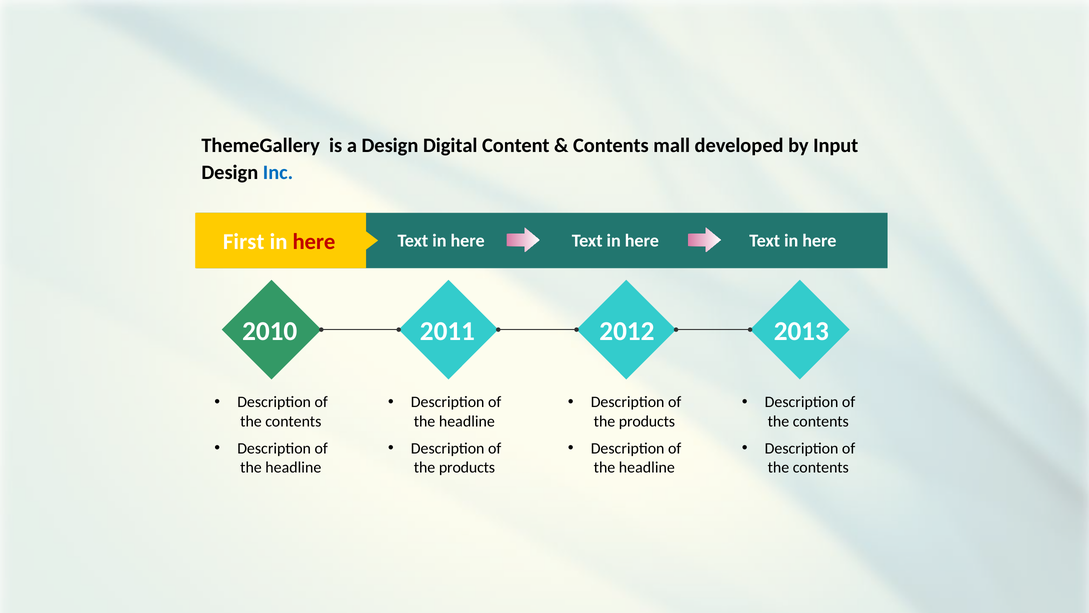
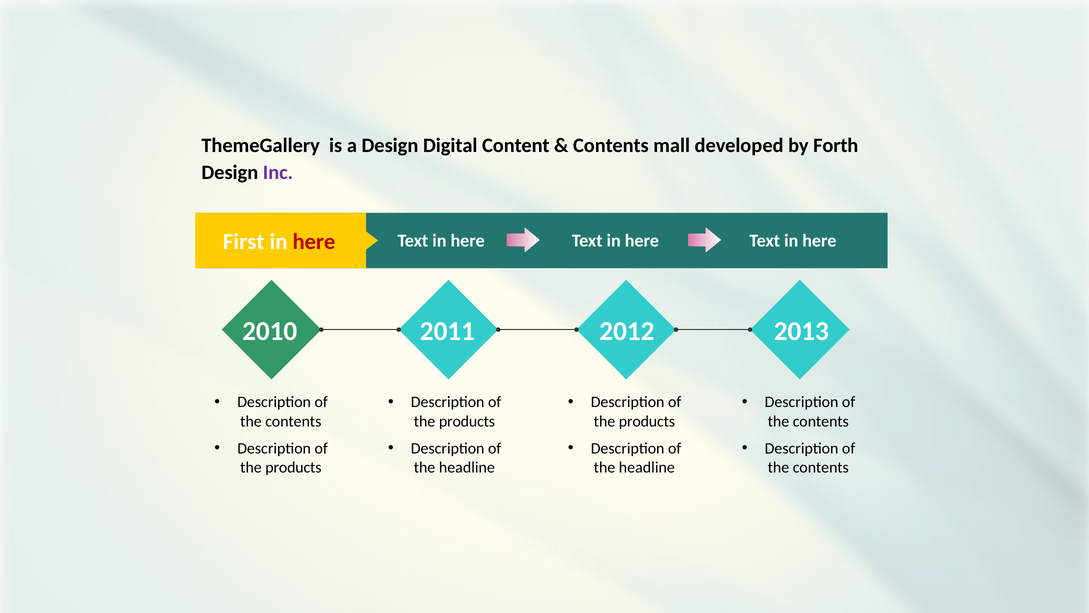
Input: Input -> Forth (836, 145)
Inc colour: blue -> purple (278, 172)
headline: headline -> products (467, 421)
headline: headline -> products (293, 467)
products: products -> headline (467, 467)
